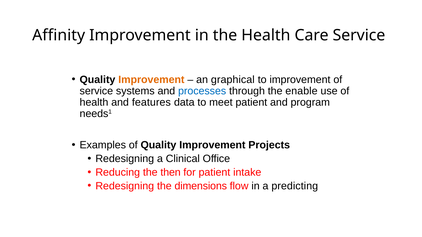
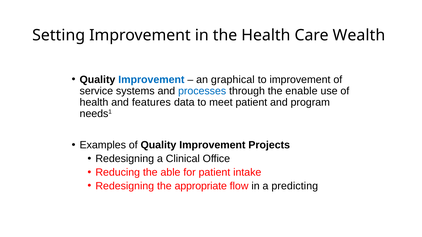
Affinity: Affinity -> Setting (59, 35)
Care Service: Service -> Wealth (359, 35)
Improvement colour: orange -> blue (151, 80)
then: then -> able (170, 173)
dimensions: dimensions -> appropriate (201, 186)
